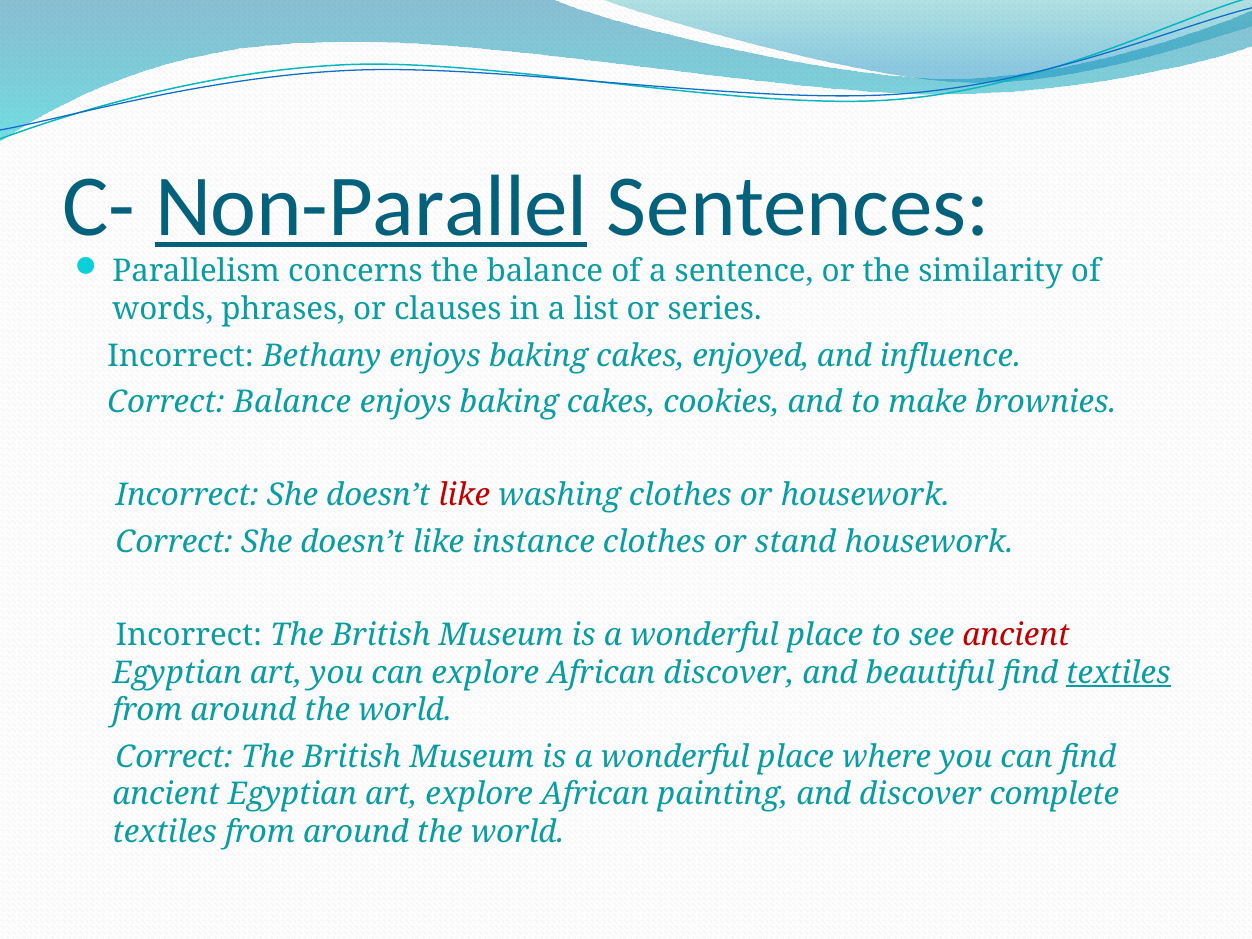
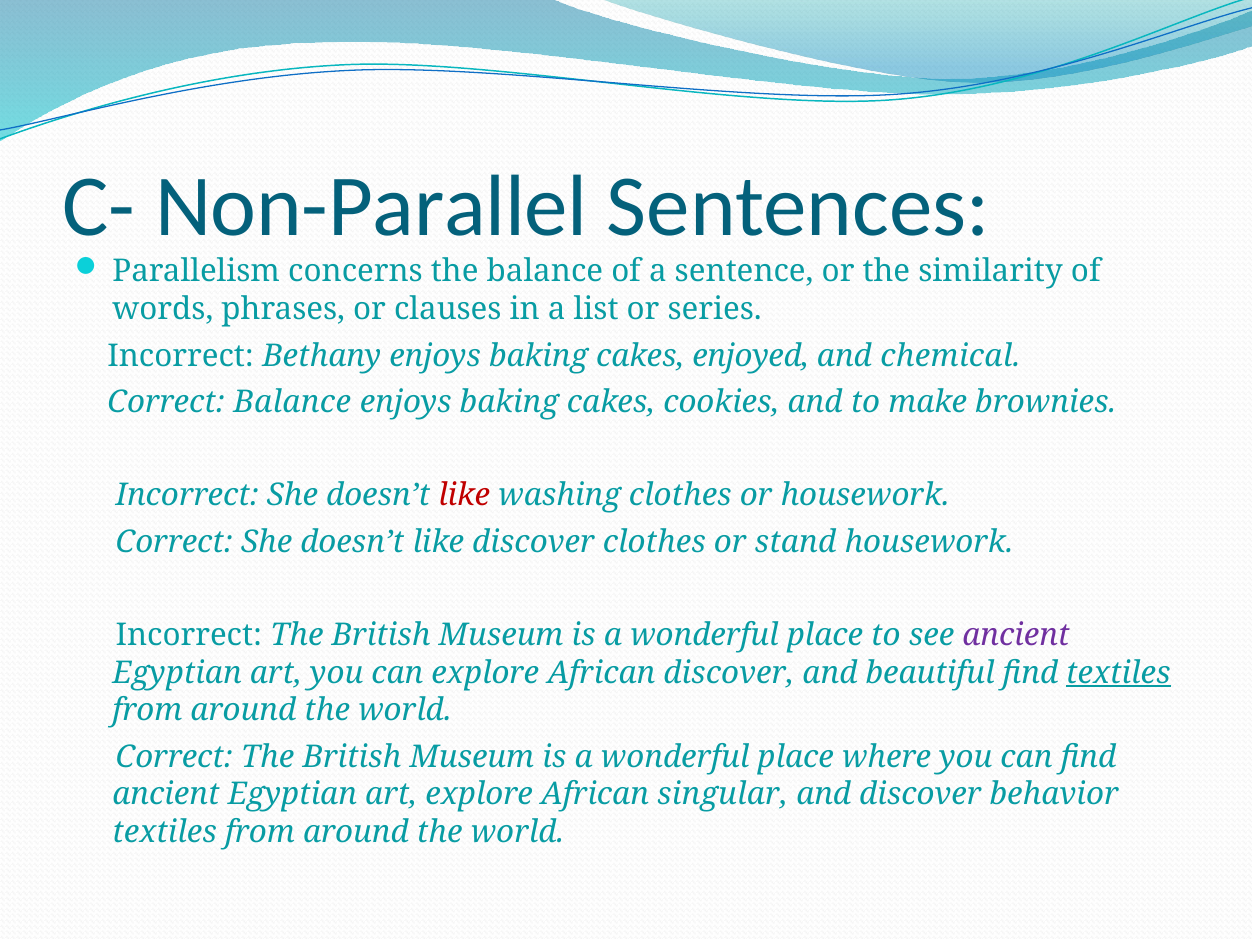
Non-Parallel underline: present -> none (371, 207)
influence: influence -> chemical (950, 356)
like instance: instance -> discover (533, 542)
ancient colour: red -> purple (1016, 635)
painting: painting -> singular (723, 795)
complete: complete -> behavior (1054, 795)
